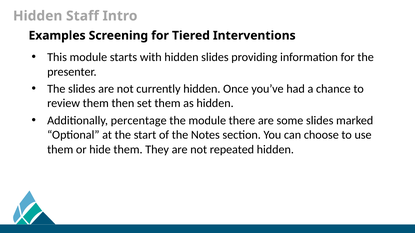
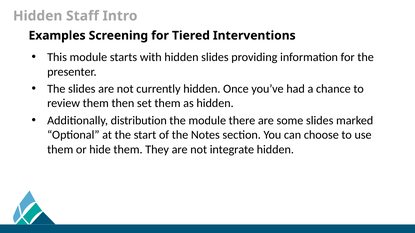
percentage: percentage -> distribution (139, 121)
repeated: repeated -> integrate (232, 150)
